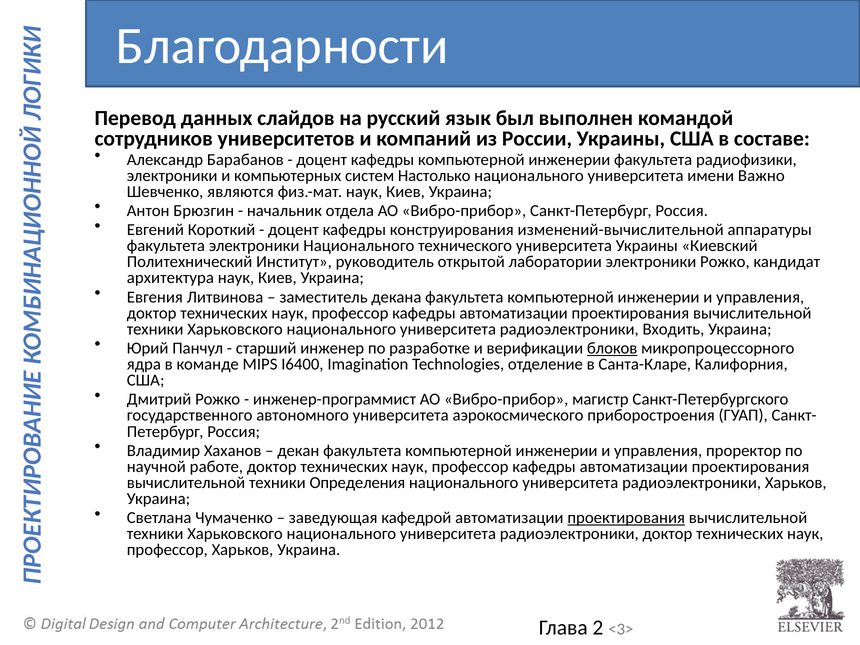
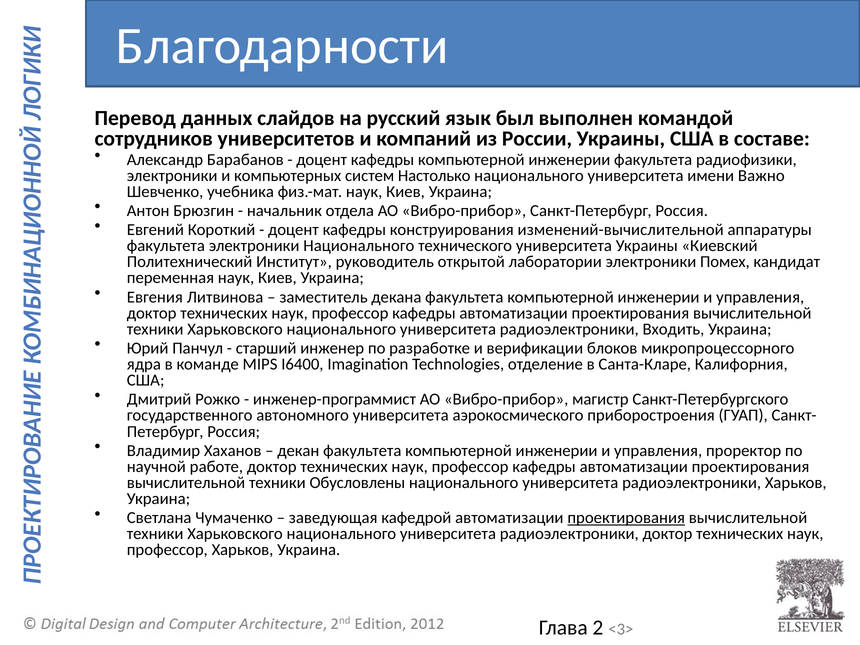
являются: являются -> учебника (241, 192)
электроники Рожко: Рожко -> Помех (725, 262)
архитектура: архитектура -> переменная (170, 278)
блоков underline: present -> none (612, 348)
Определения: Определения -> Обусловлены (357, 483)
